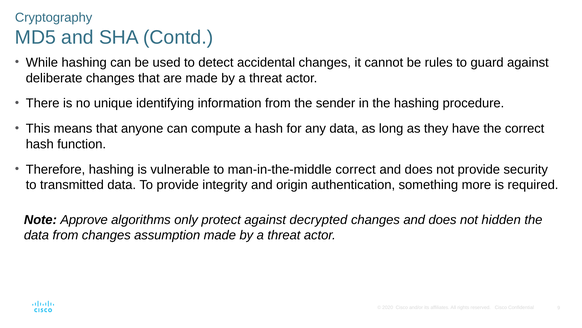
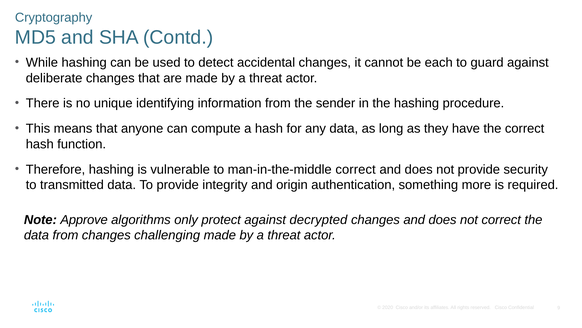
rules: rules -> each (439, 62)
not hidden: hidden -> correct (501, 219)
assumption: assumption -> challenging (167, 235)
